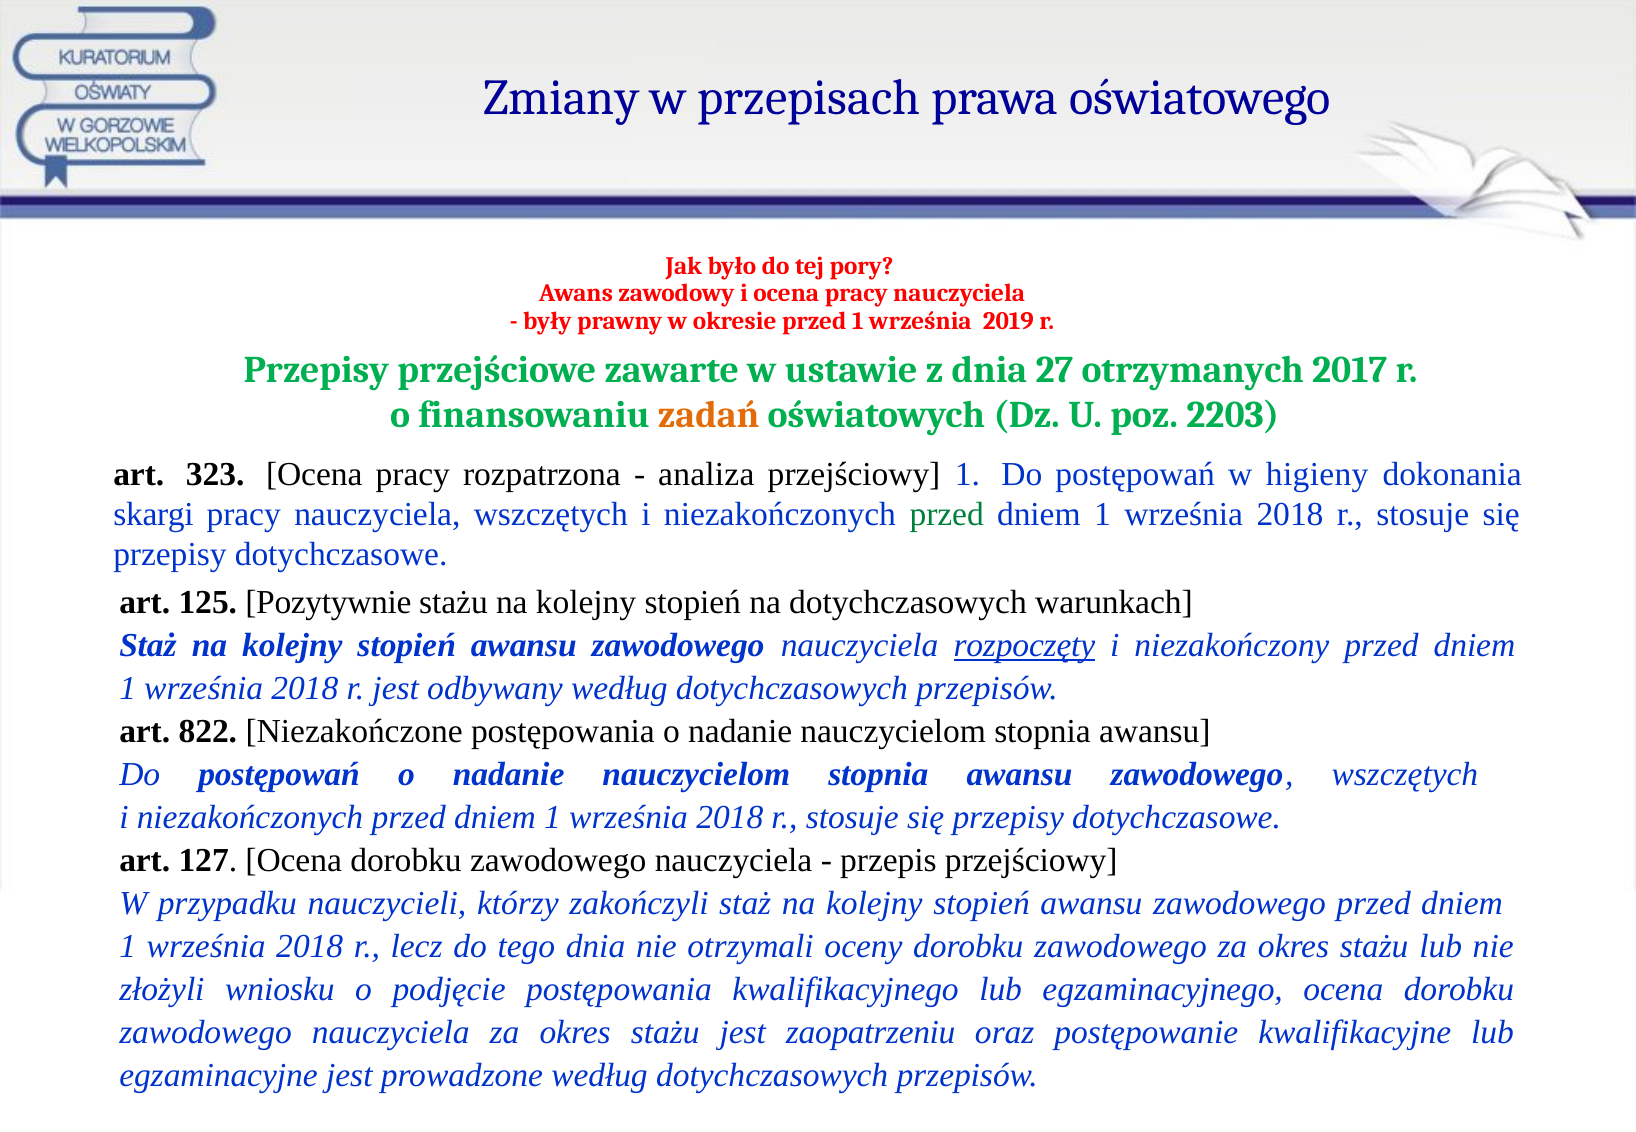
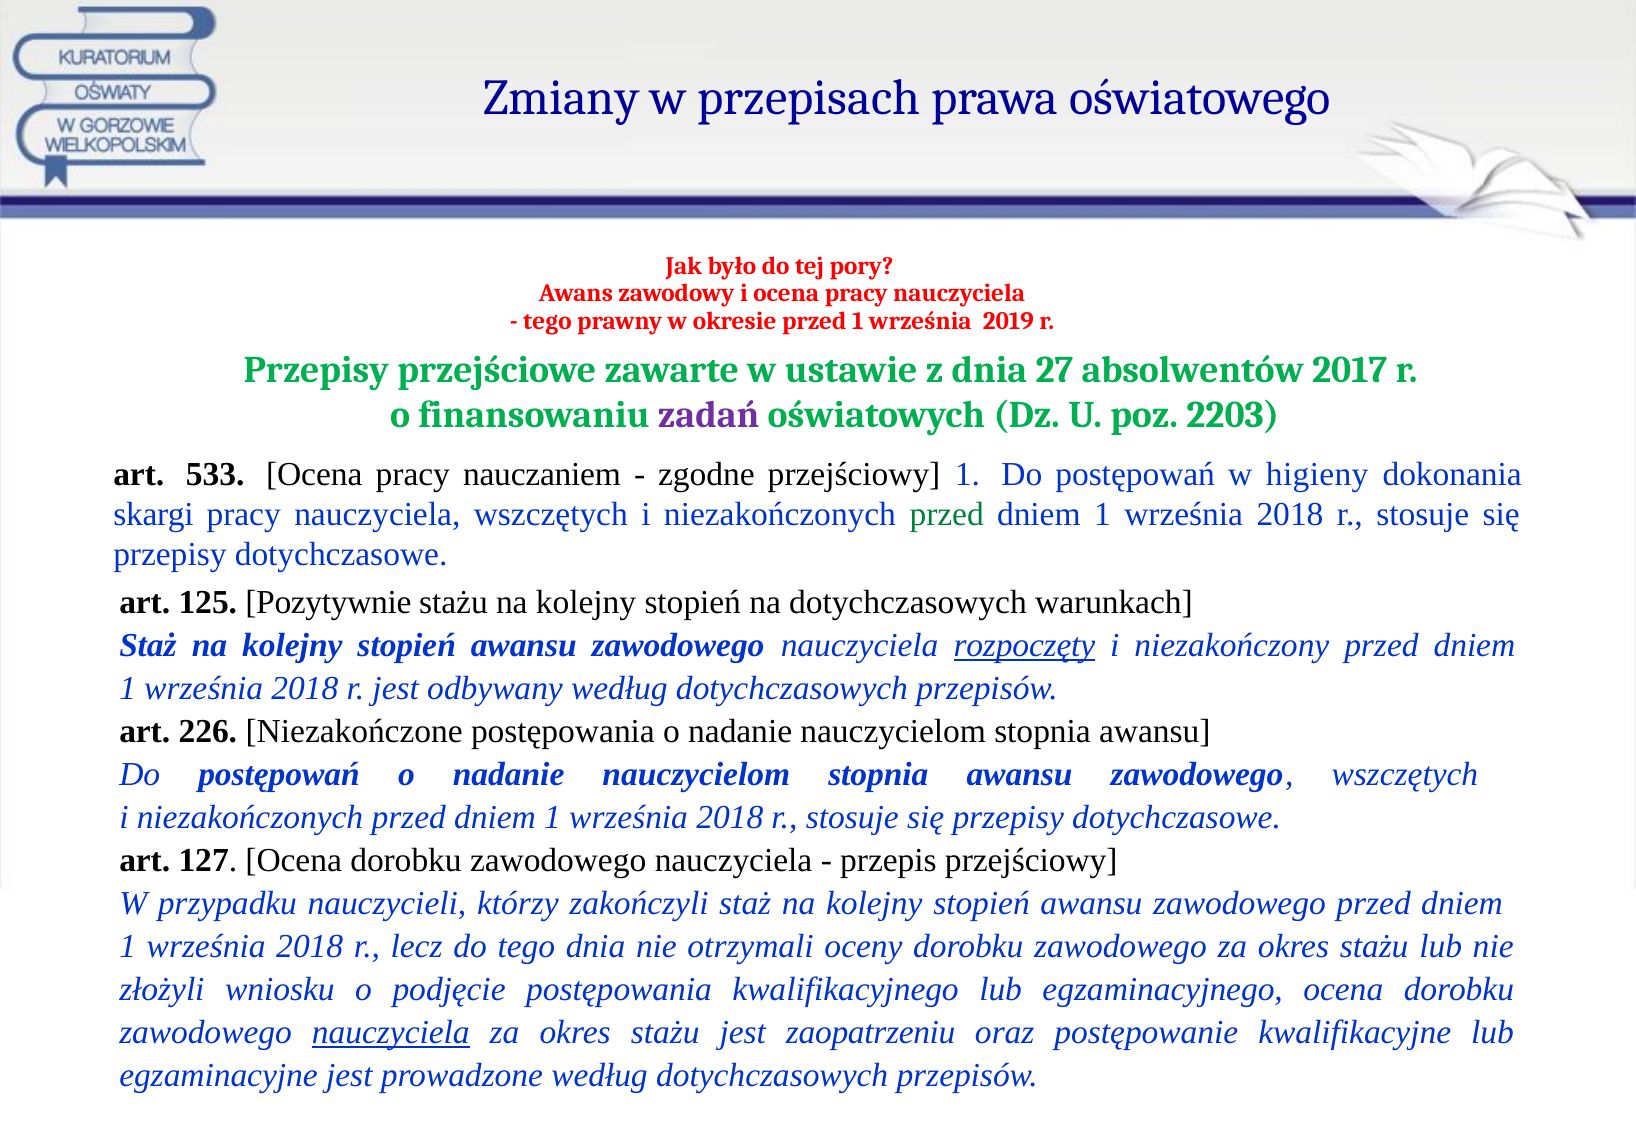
były: były -> tego (547, 321)
otrzymanych: otrzymanych -> absolwentów (1193, 370)
zadań colour: orange -> purple (709, 416)
323: 323 -> 533 (215, 474)
rozpatrzona: rozpatrzona -> nauczaniem (542, 474)
analiza: analiza -> zgodne (706, 474)
822: 822 -> 226 (208, 732)
nauczyciela underline: none -> present (391, 1033)
